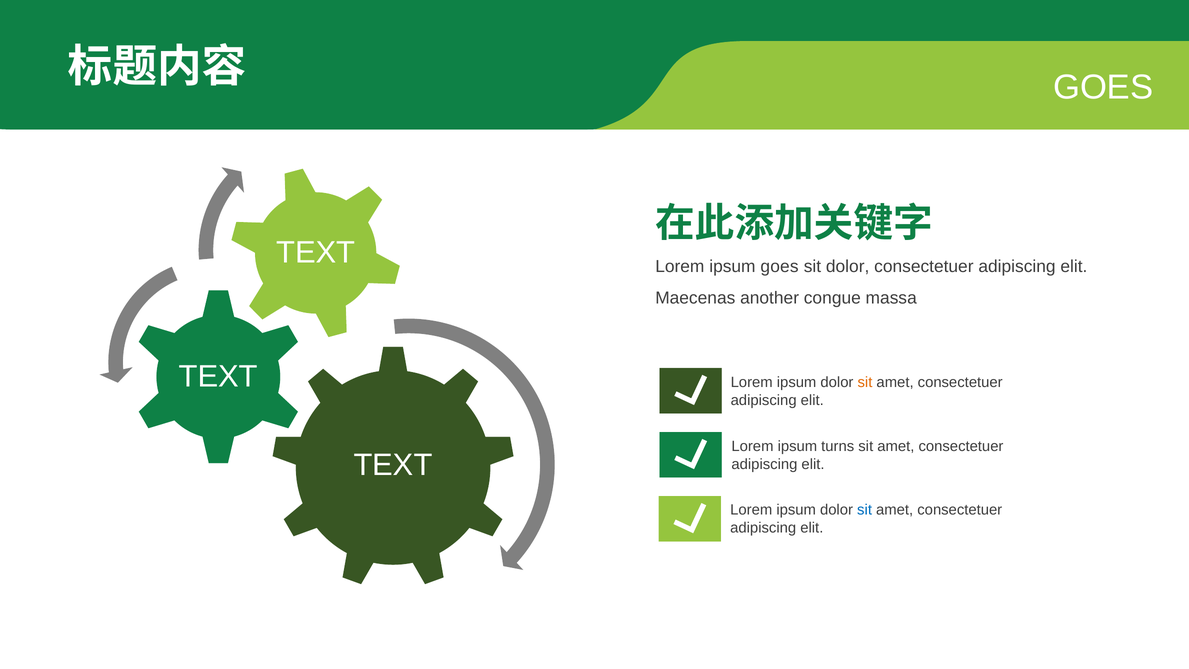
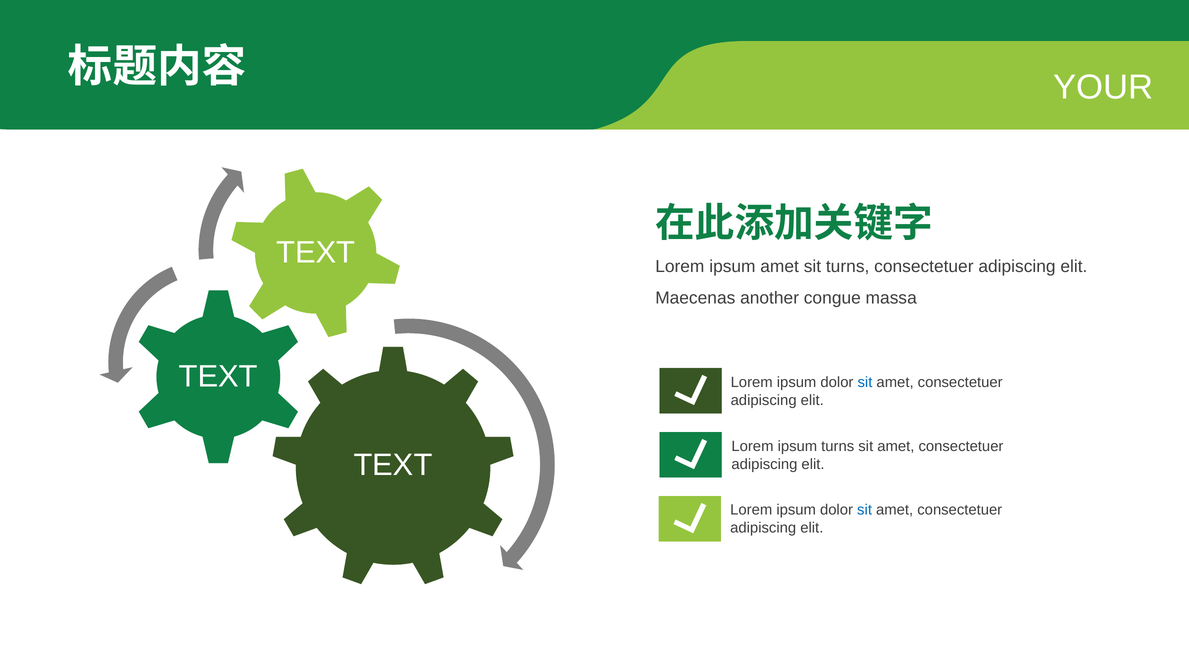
GOES: GOES -> YOUR (1103, 87)
ipsum goes: goes -> amet (780, 267)
sit dolor: dolor -> turns (848, 267)
sit colour: orange -> blue (865, 382)
